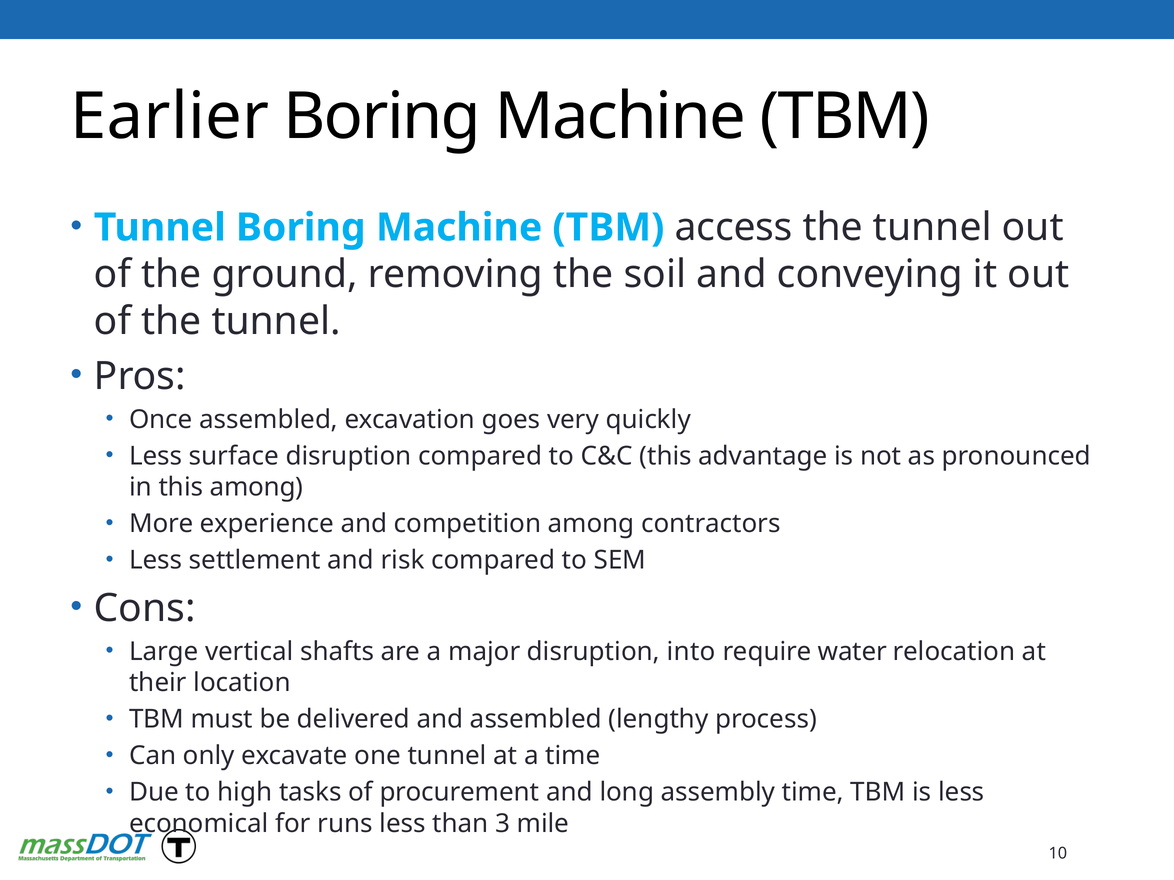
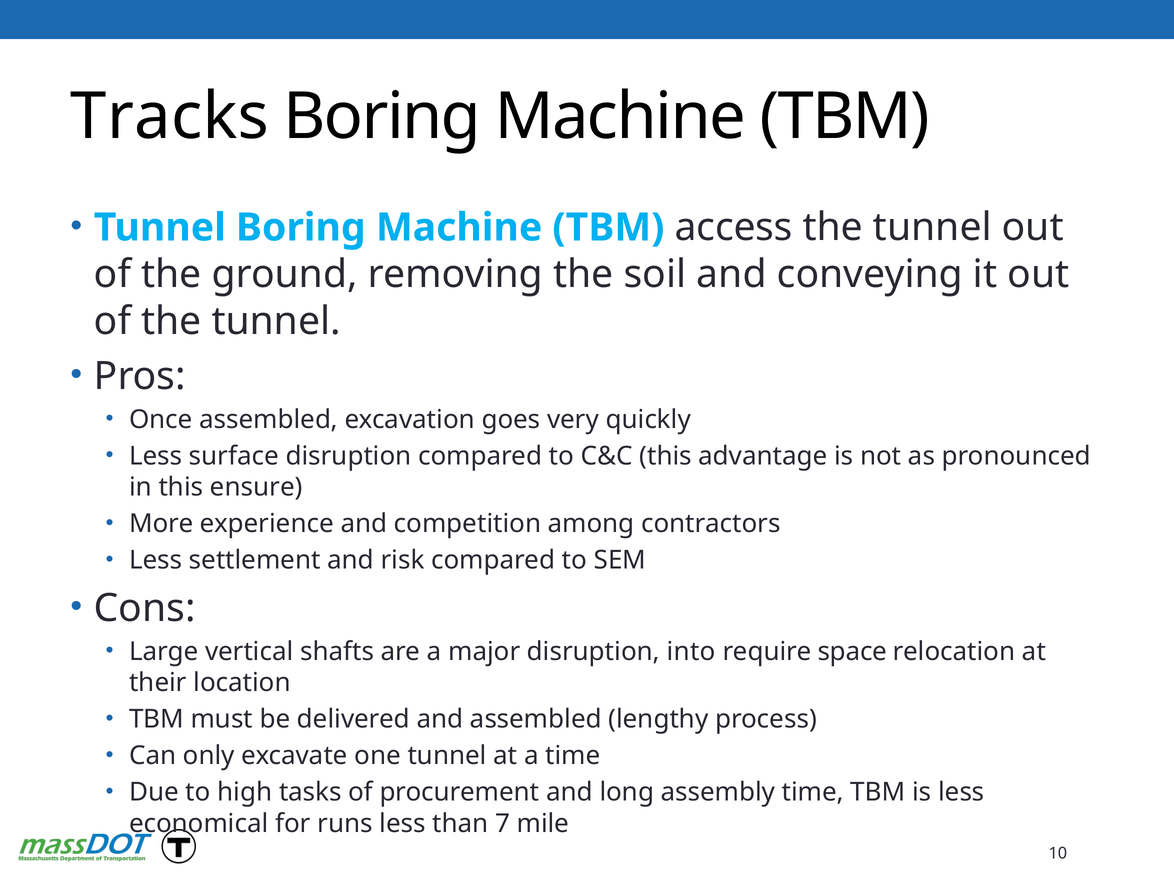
Earlier: Earlier -> Tracks (170, 117)
this among: among -> ensure (256, 488)
water: water -> space (852, 652)
3: 3 -> 7 (503, 824)
